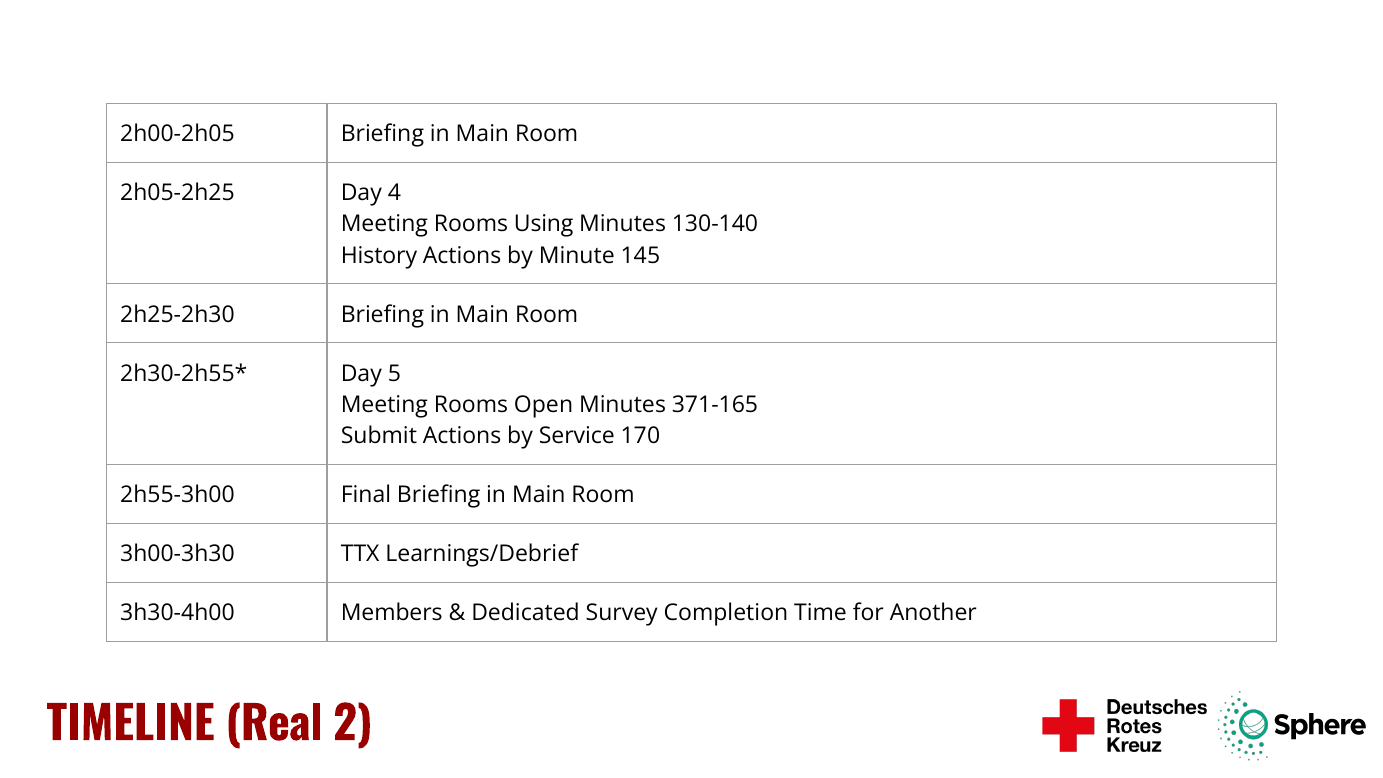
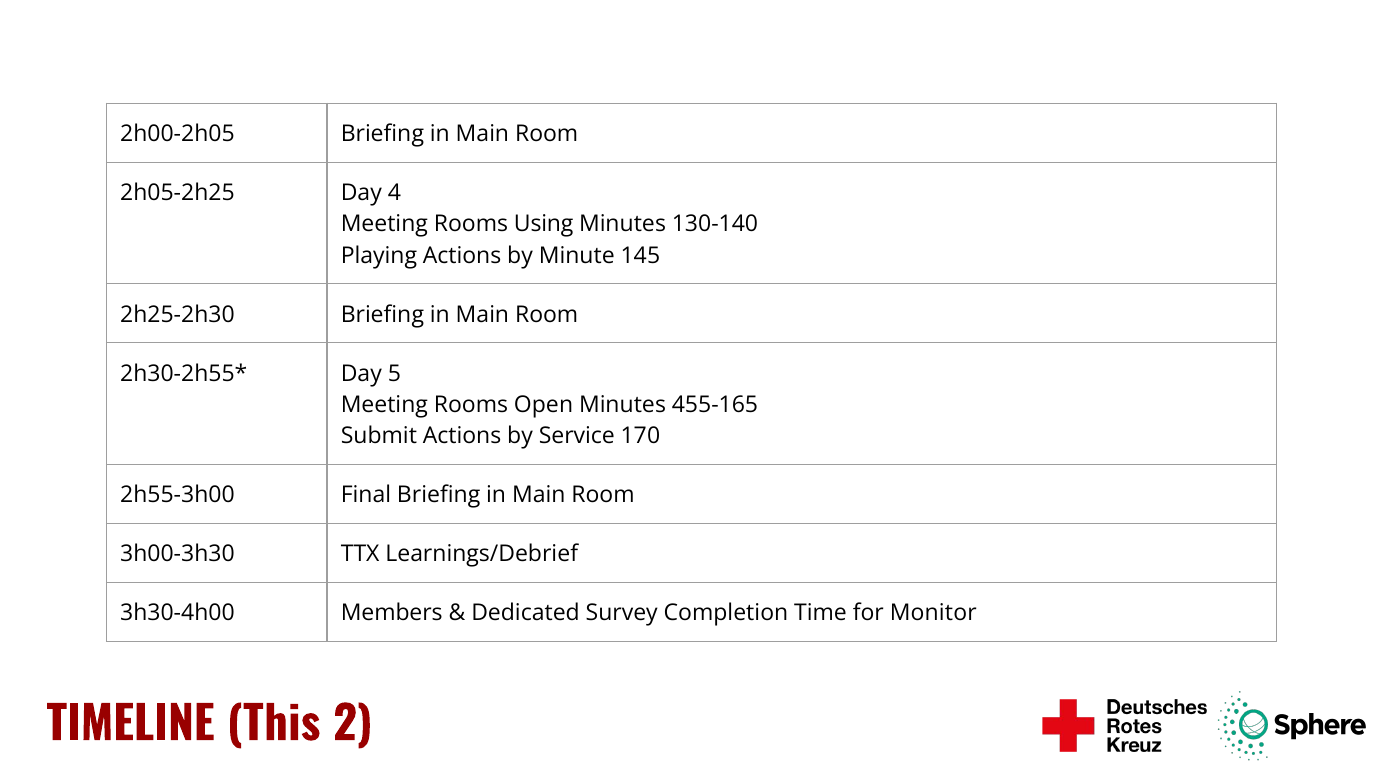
History: History -> Playing (379, 256)
371-165: 371-165 -> 455-165 (715, 405)
Another: Another -> Monitor (933, 613)
Real: Real -> This (274, 725)
